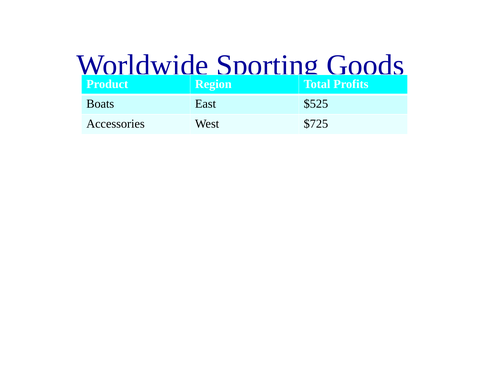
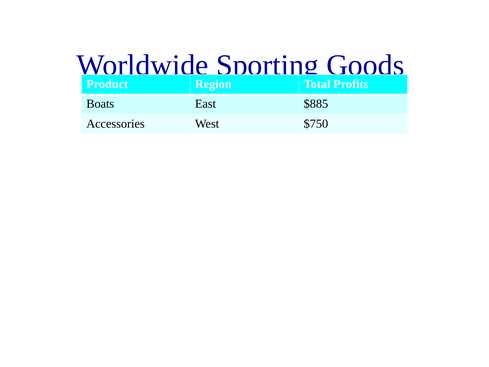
$525: $525 -> $885 (316, 104)
$725: $725 -> $750 (316, 124)
